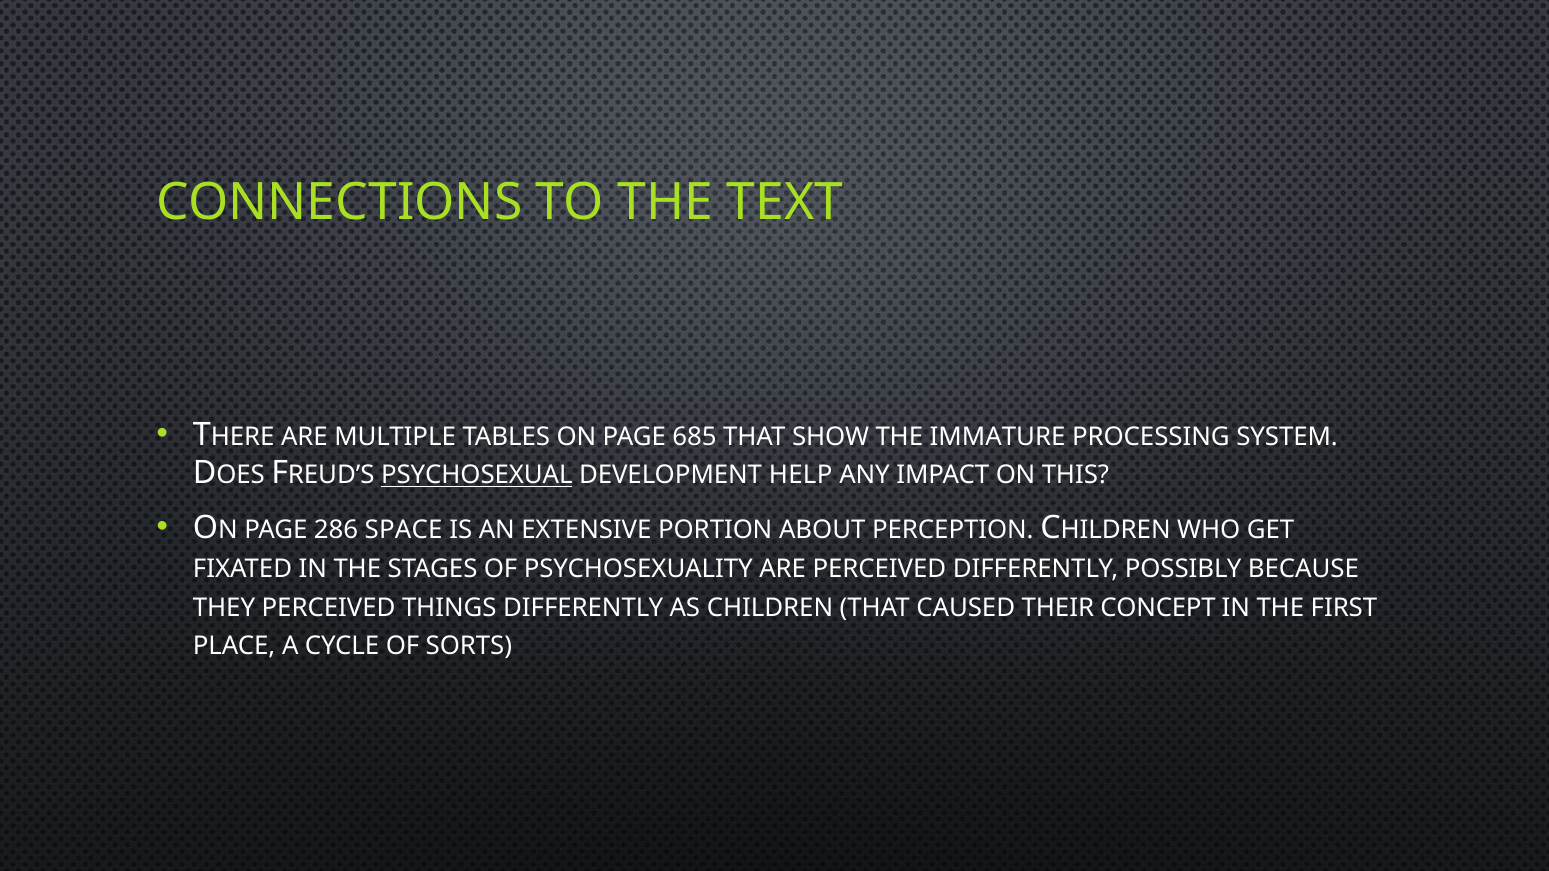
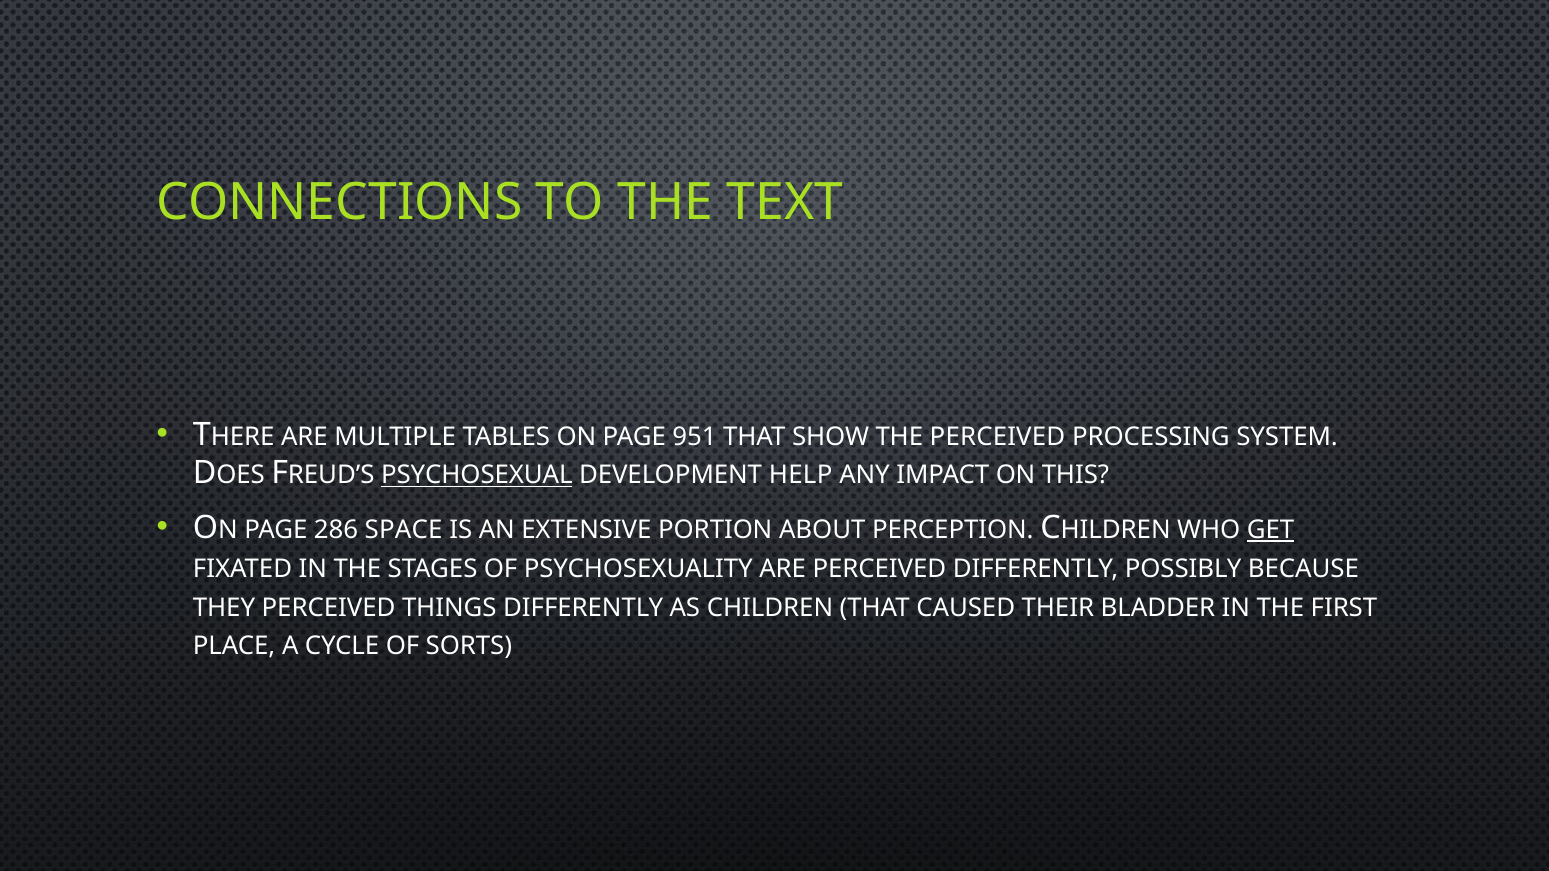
685: 685 -> 951 (694, 437)
THE IMMATURE: IMMATURE -> PERCEIVED (997, 437)
GET underline: none -> present (1271, 530)
CONCEPT: CONCEPT -> BLADDER (1158, 608)
